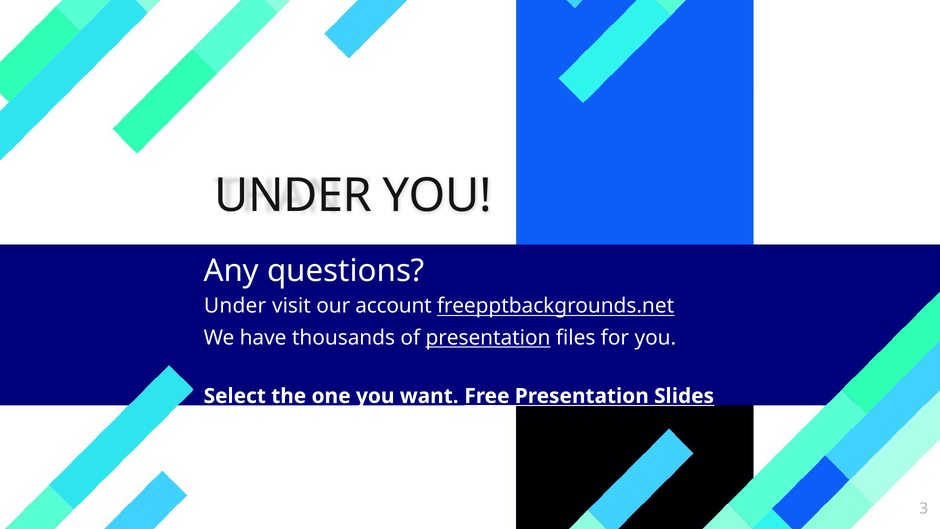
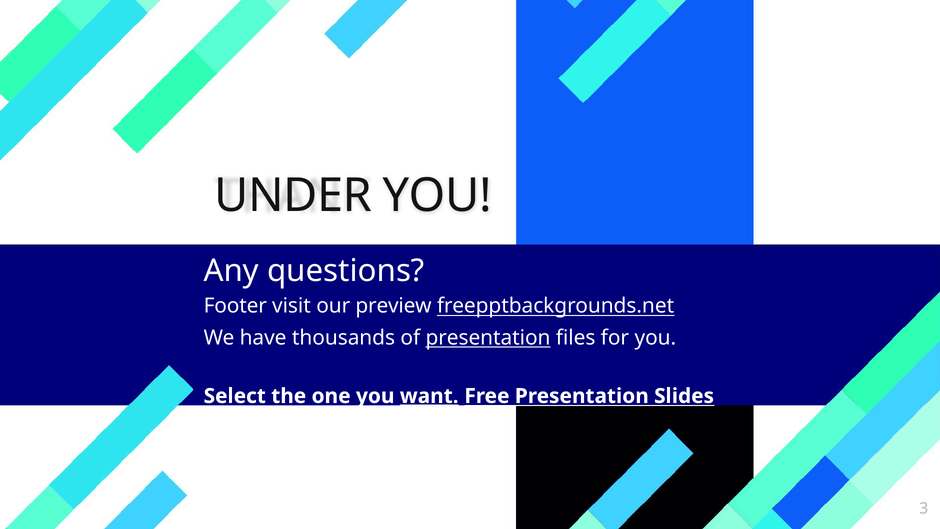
Under: Under -> Footer (235, 306)
account: account -> preview (394, 306)
want underline: none -> present (429, 396)
